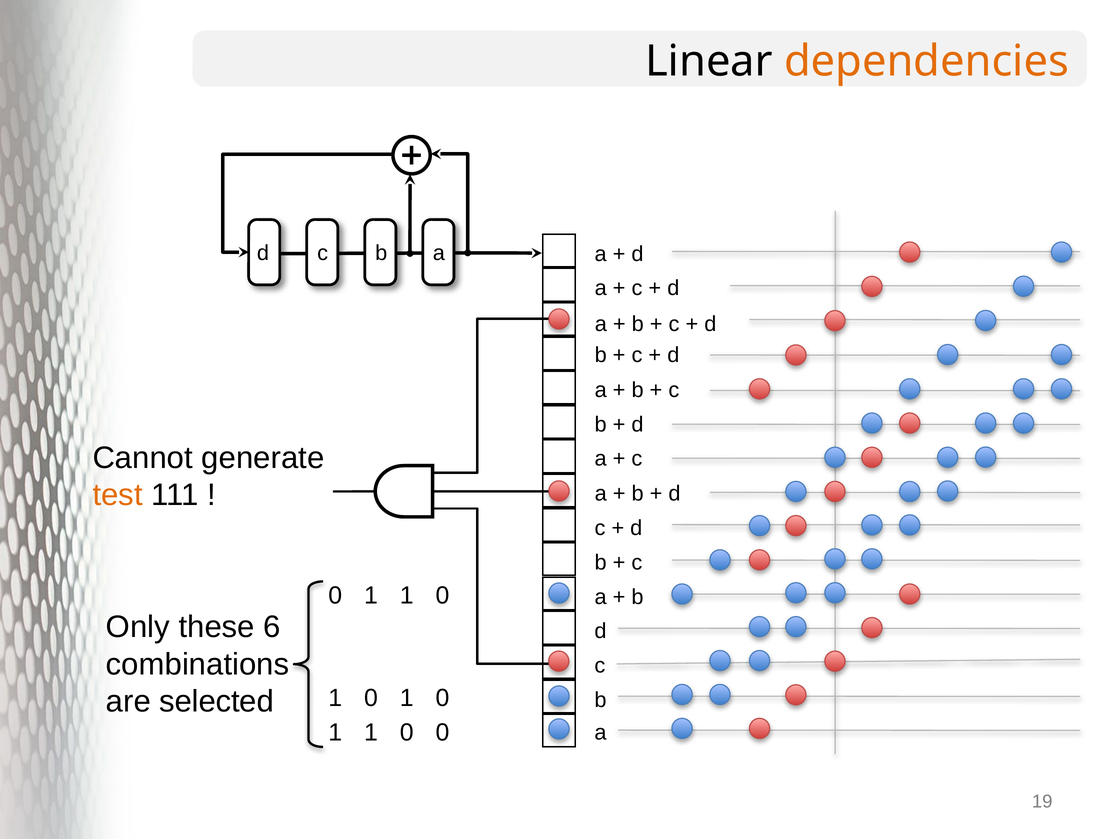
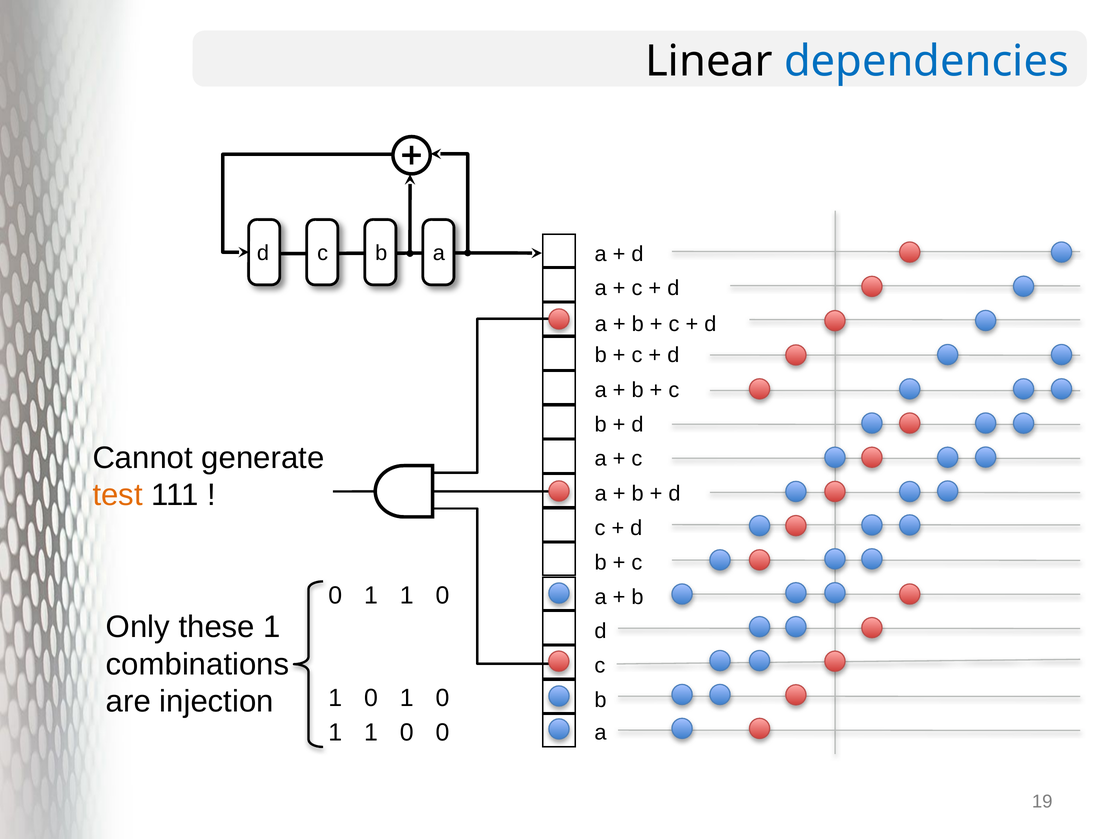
dependencies colour: orange -> blue (927, 62)
these 6: 6 -> 1 (272, 627)
selected: selected -> injection (217, 702)
